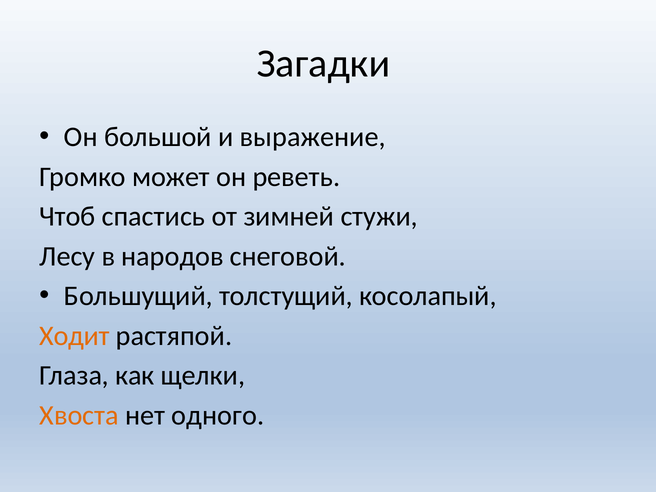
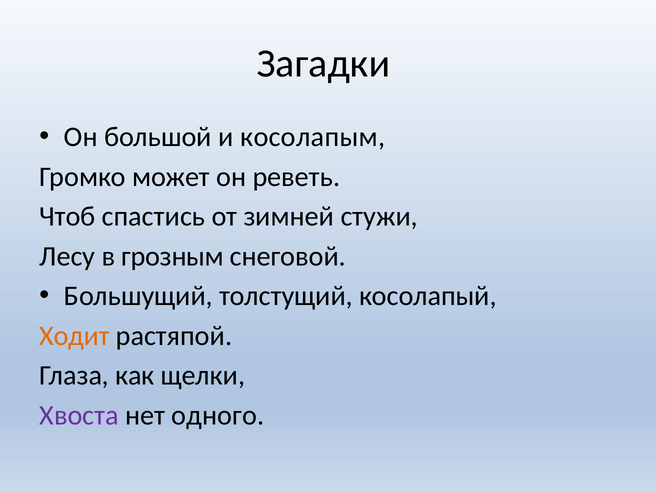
выражение: выражение -> косолапым (313, 137)
народов: народов -> грозным (173, 256)
Хвоста colour: orange -> purple (79, 415)
